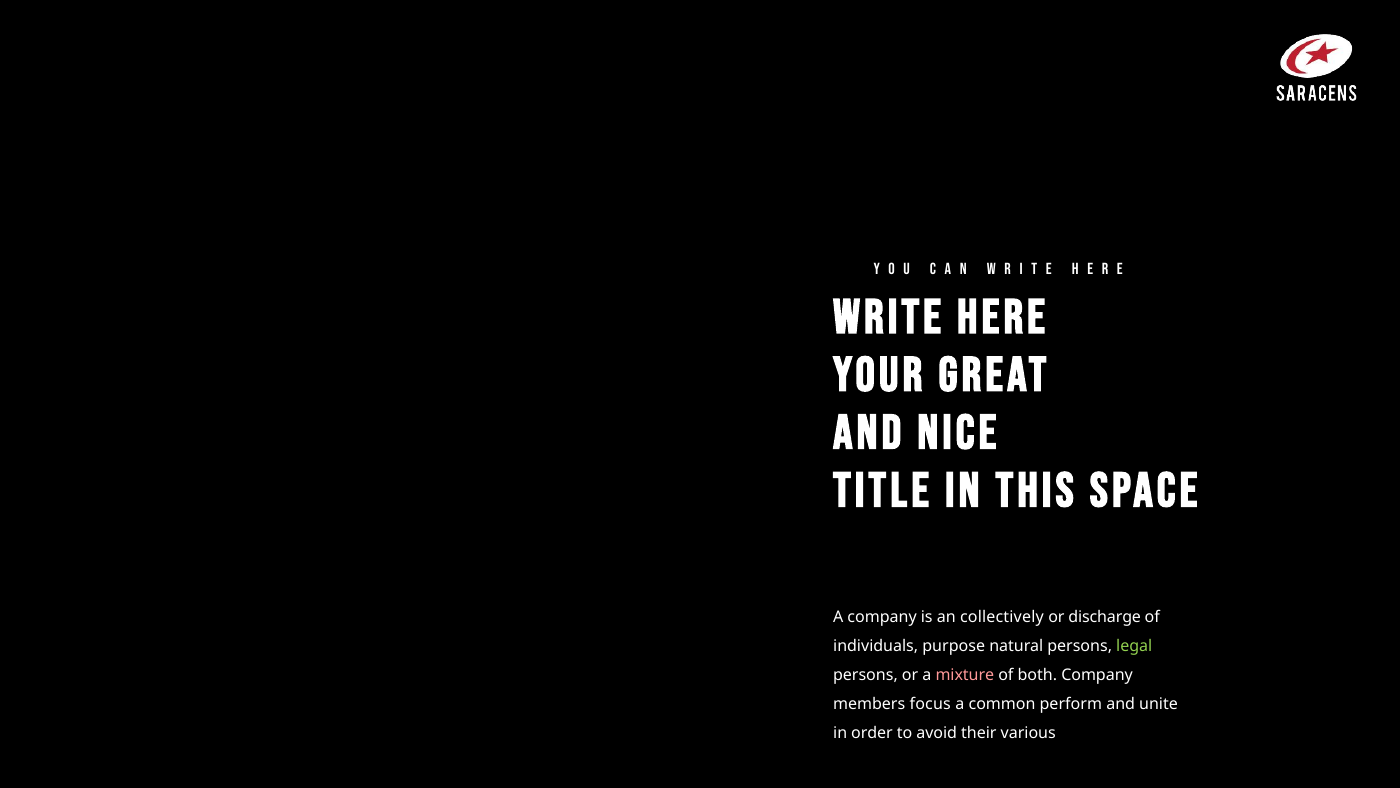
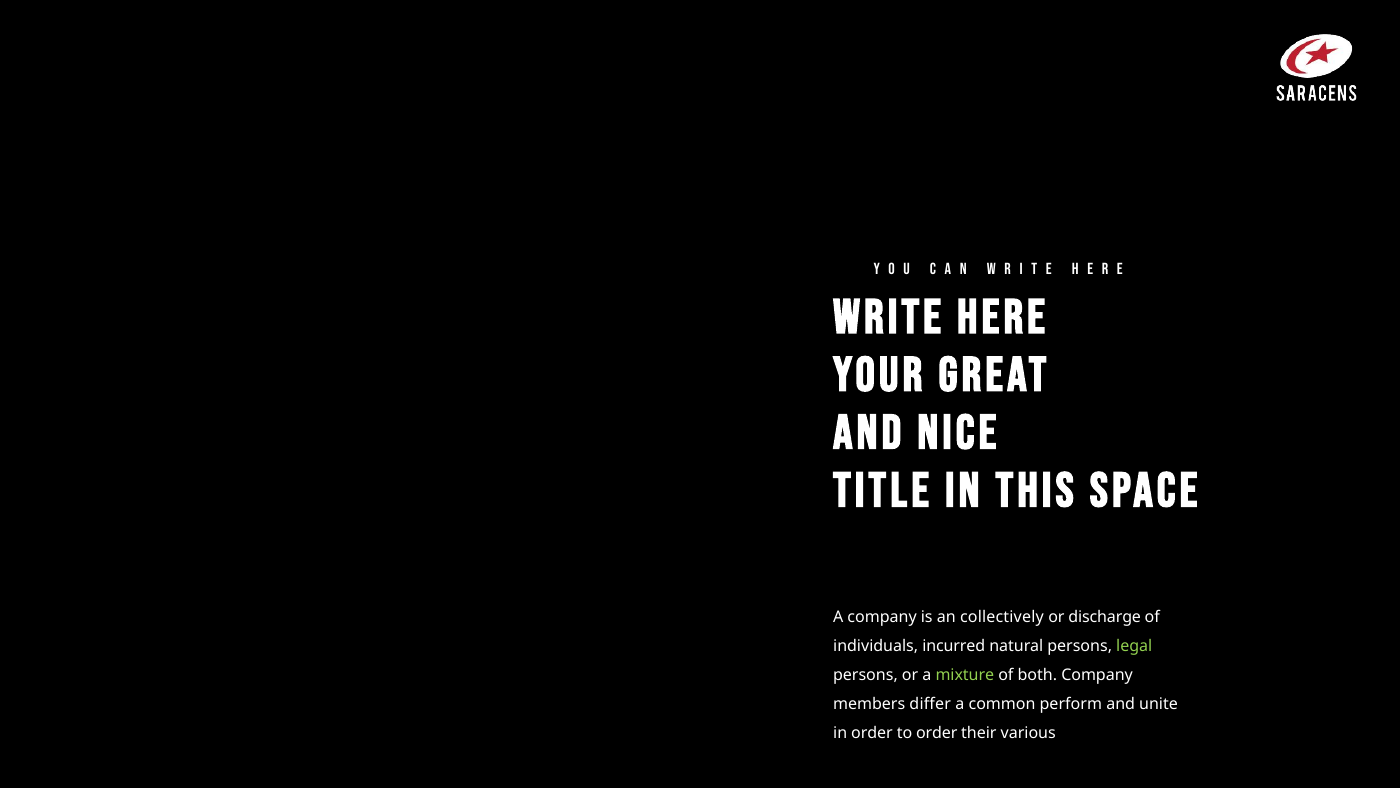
purpose: purpose -> incurred (954, 646)
mixture colour: pink -> light green (965, 675)
focus: focus -> differ (930, 704)
to avoid: avoid -> order (937, 733)
